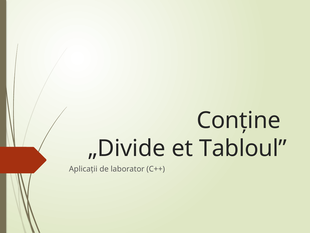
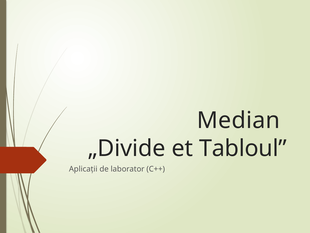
Conţine: Conţine -> Median (238, 120)
